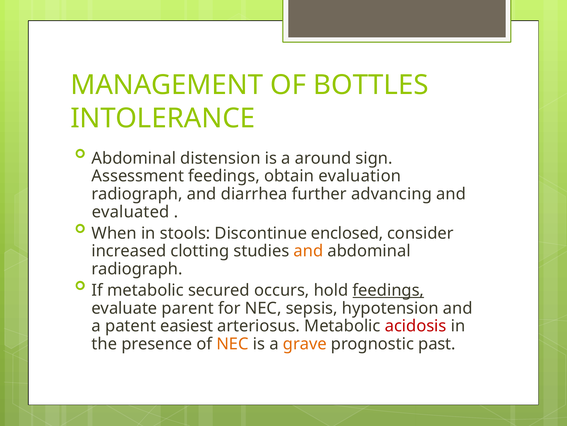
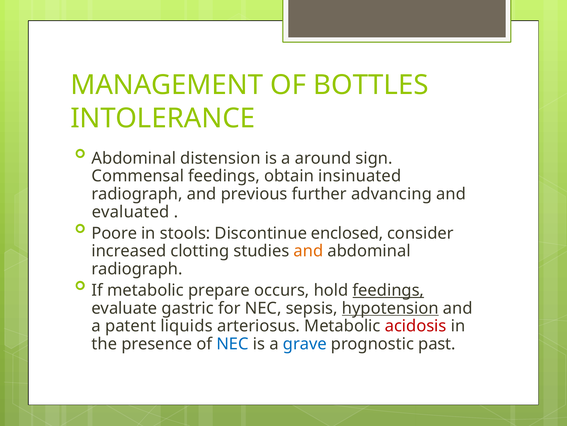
Assessment: Assessment -> Commensal (138, 176)
evaluation: evaluation -> insinuated (360, 176)
diarrhea: diarrhea -> previous (254, 194)
When: When -> Poore (114, 233)
secured: secured -> prepare (219, 290)
parent: parent -> gastric (188, 308)
hypotension underline: none -> present (390, 308)
easiest: easiest -> liquids (187, 326)
NEC colour: orange -> blue (233, 343)
grave colour: orange -> blue (305, 343)
